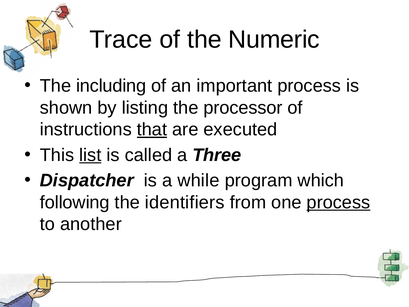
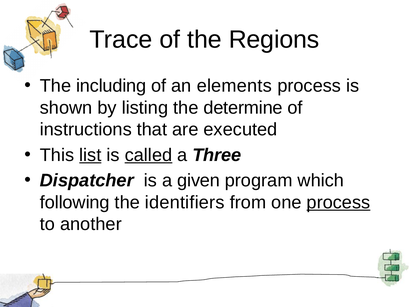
Numeric: Numeric -> Regions (274, 40)
important: important -> elements (234, 86)
processor: processor -> determine (243, 108)
that underline: present -> none (152, 129)
called underline: none -> present (148, 155)
while: while -> given (199, 180)
